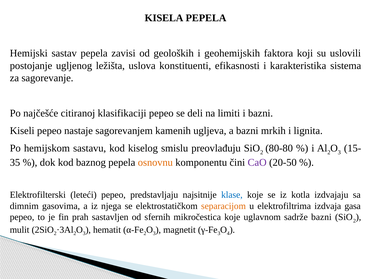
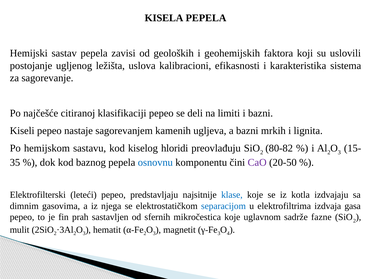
konstituenti: konstituenti -> kalibracioni (185, 65)
smislu: smislu -> hloridi (175, 148)
80-80: 80-80 -> 80-82 (279, 148)
osnovnu colour: orange -> blue (155, 162)
separacijom colour: orange -> blue (223, 205)
sadrže bazni: bazni -> fazne (321, 217)
